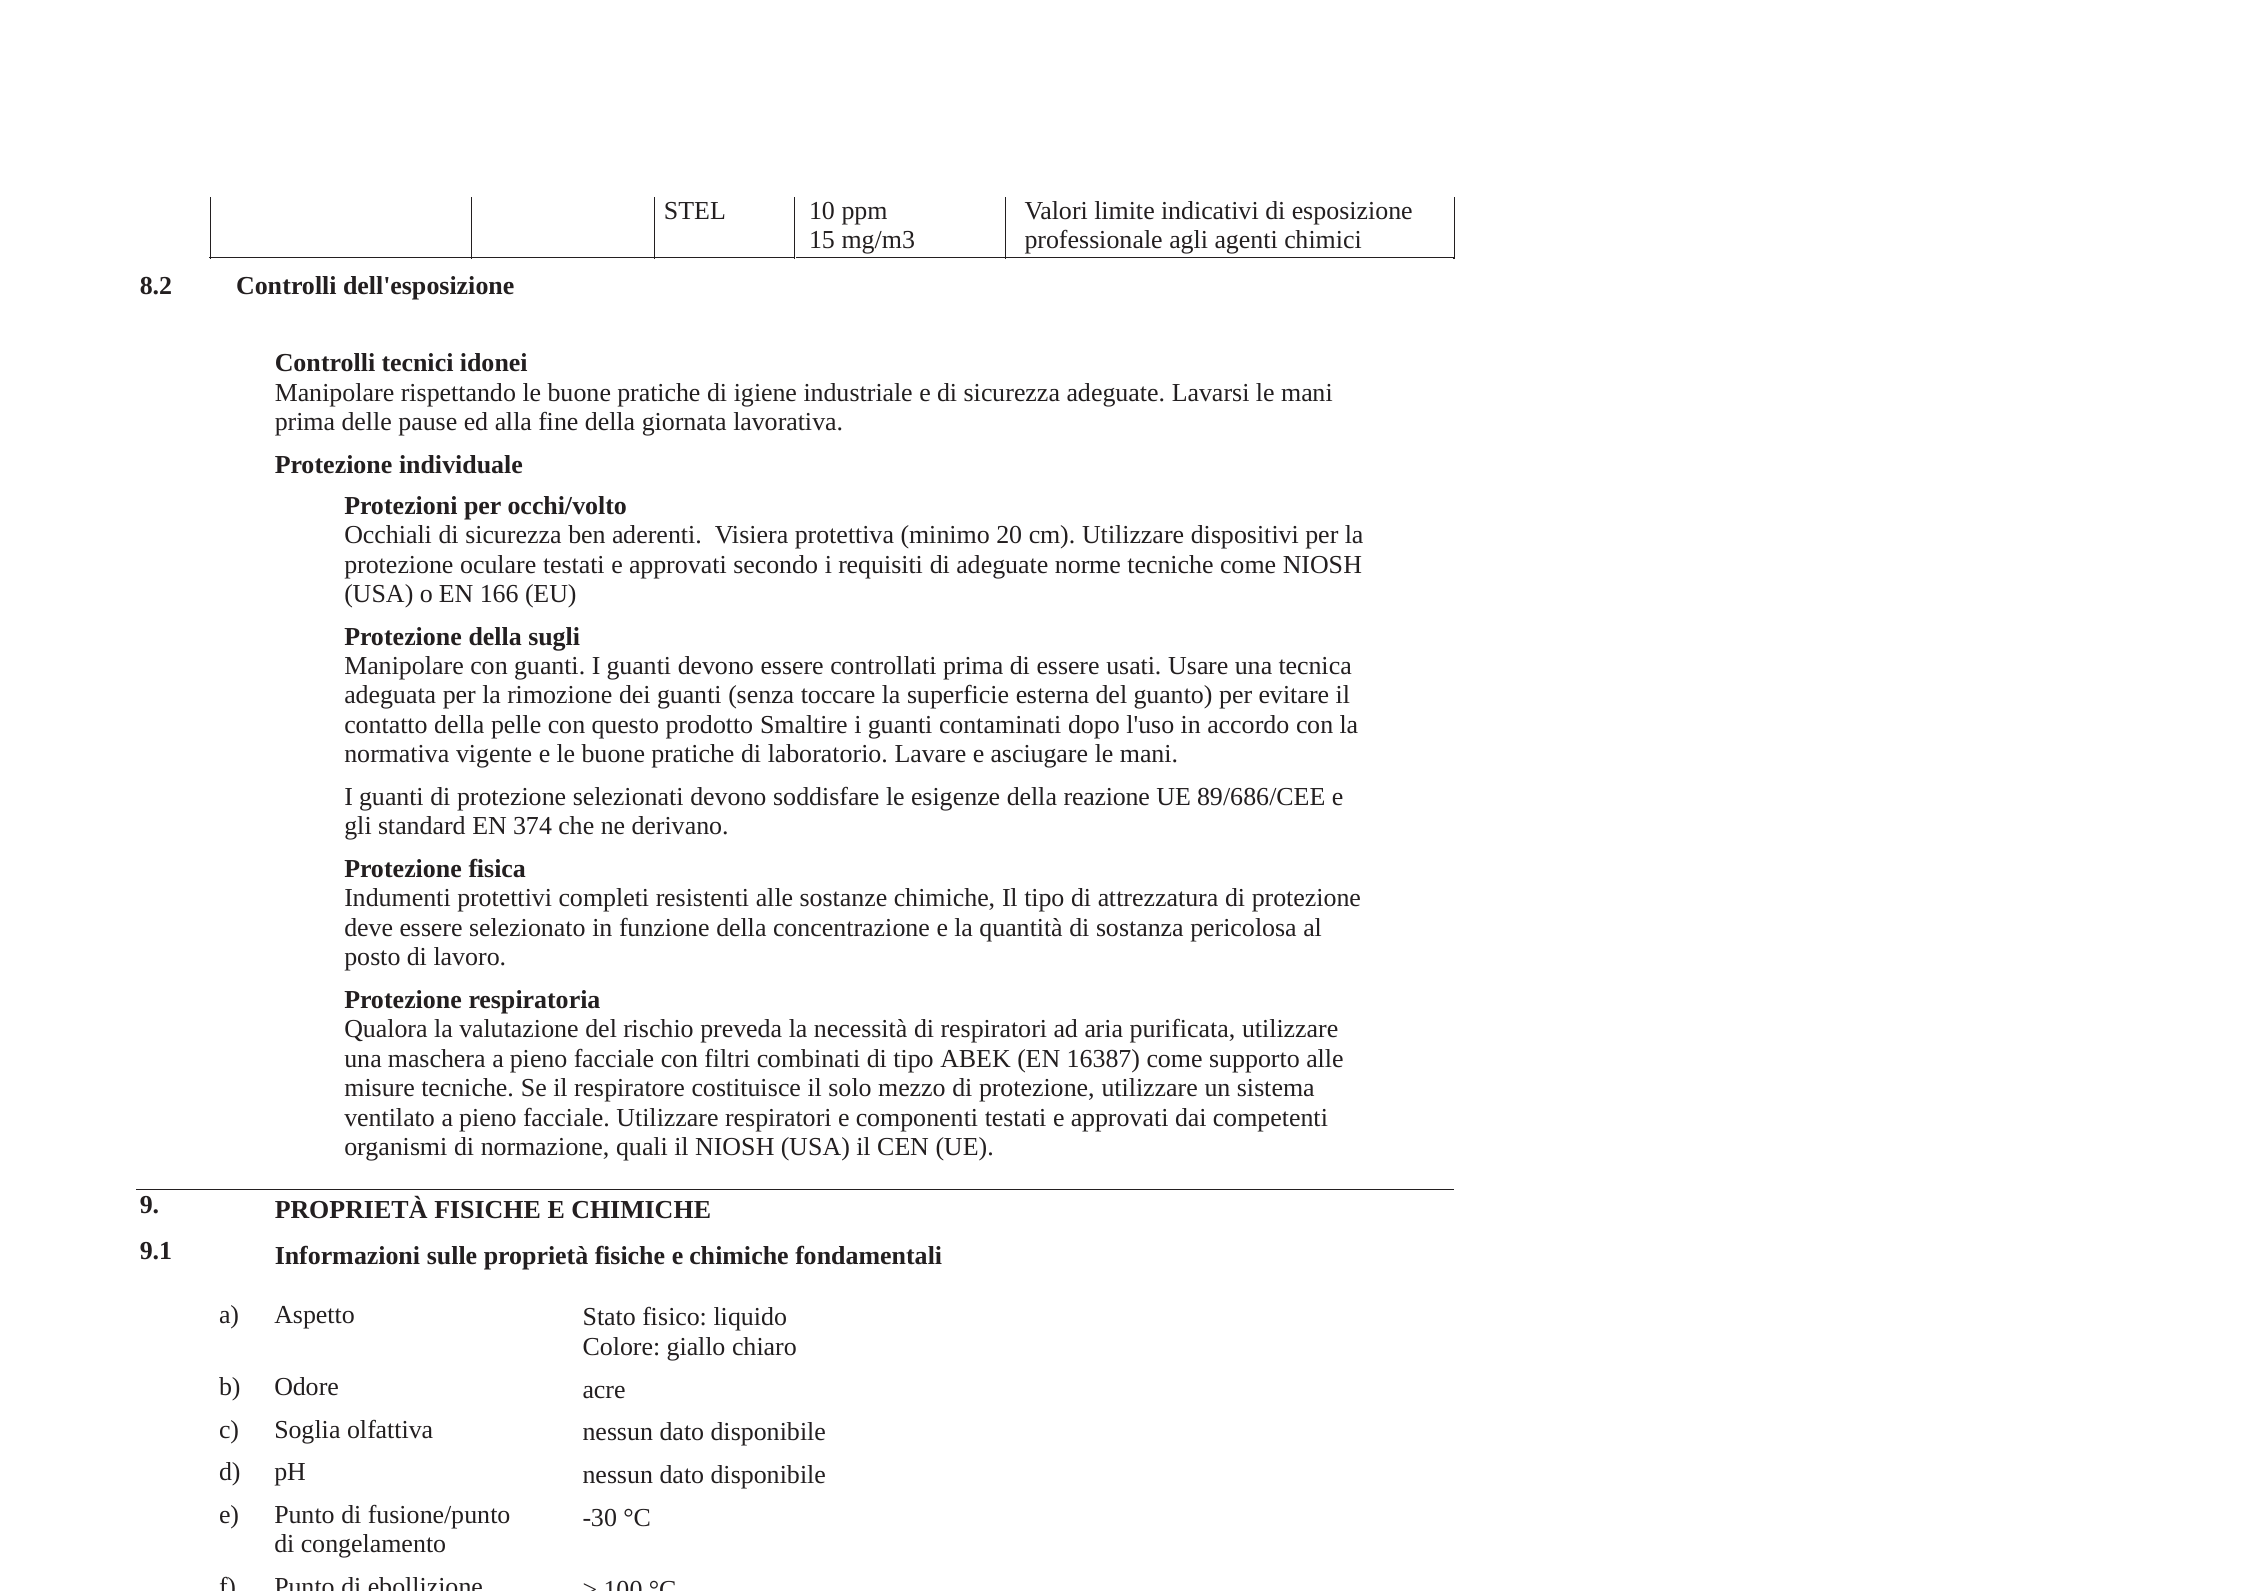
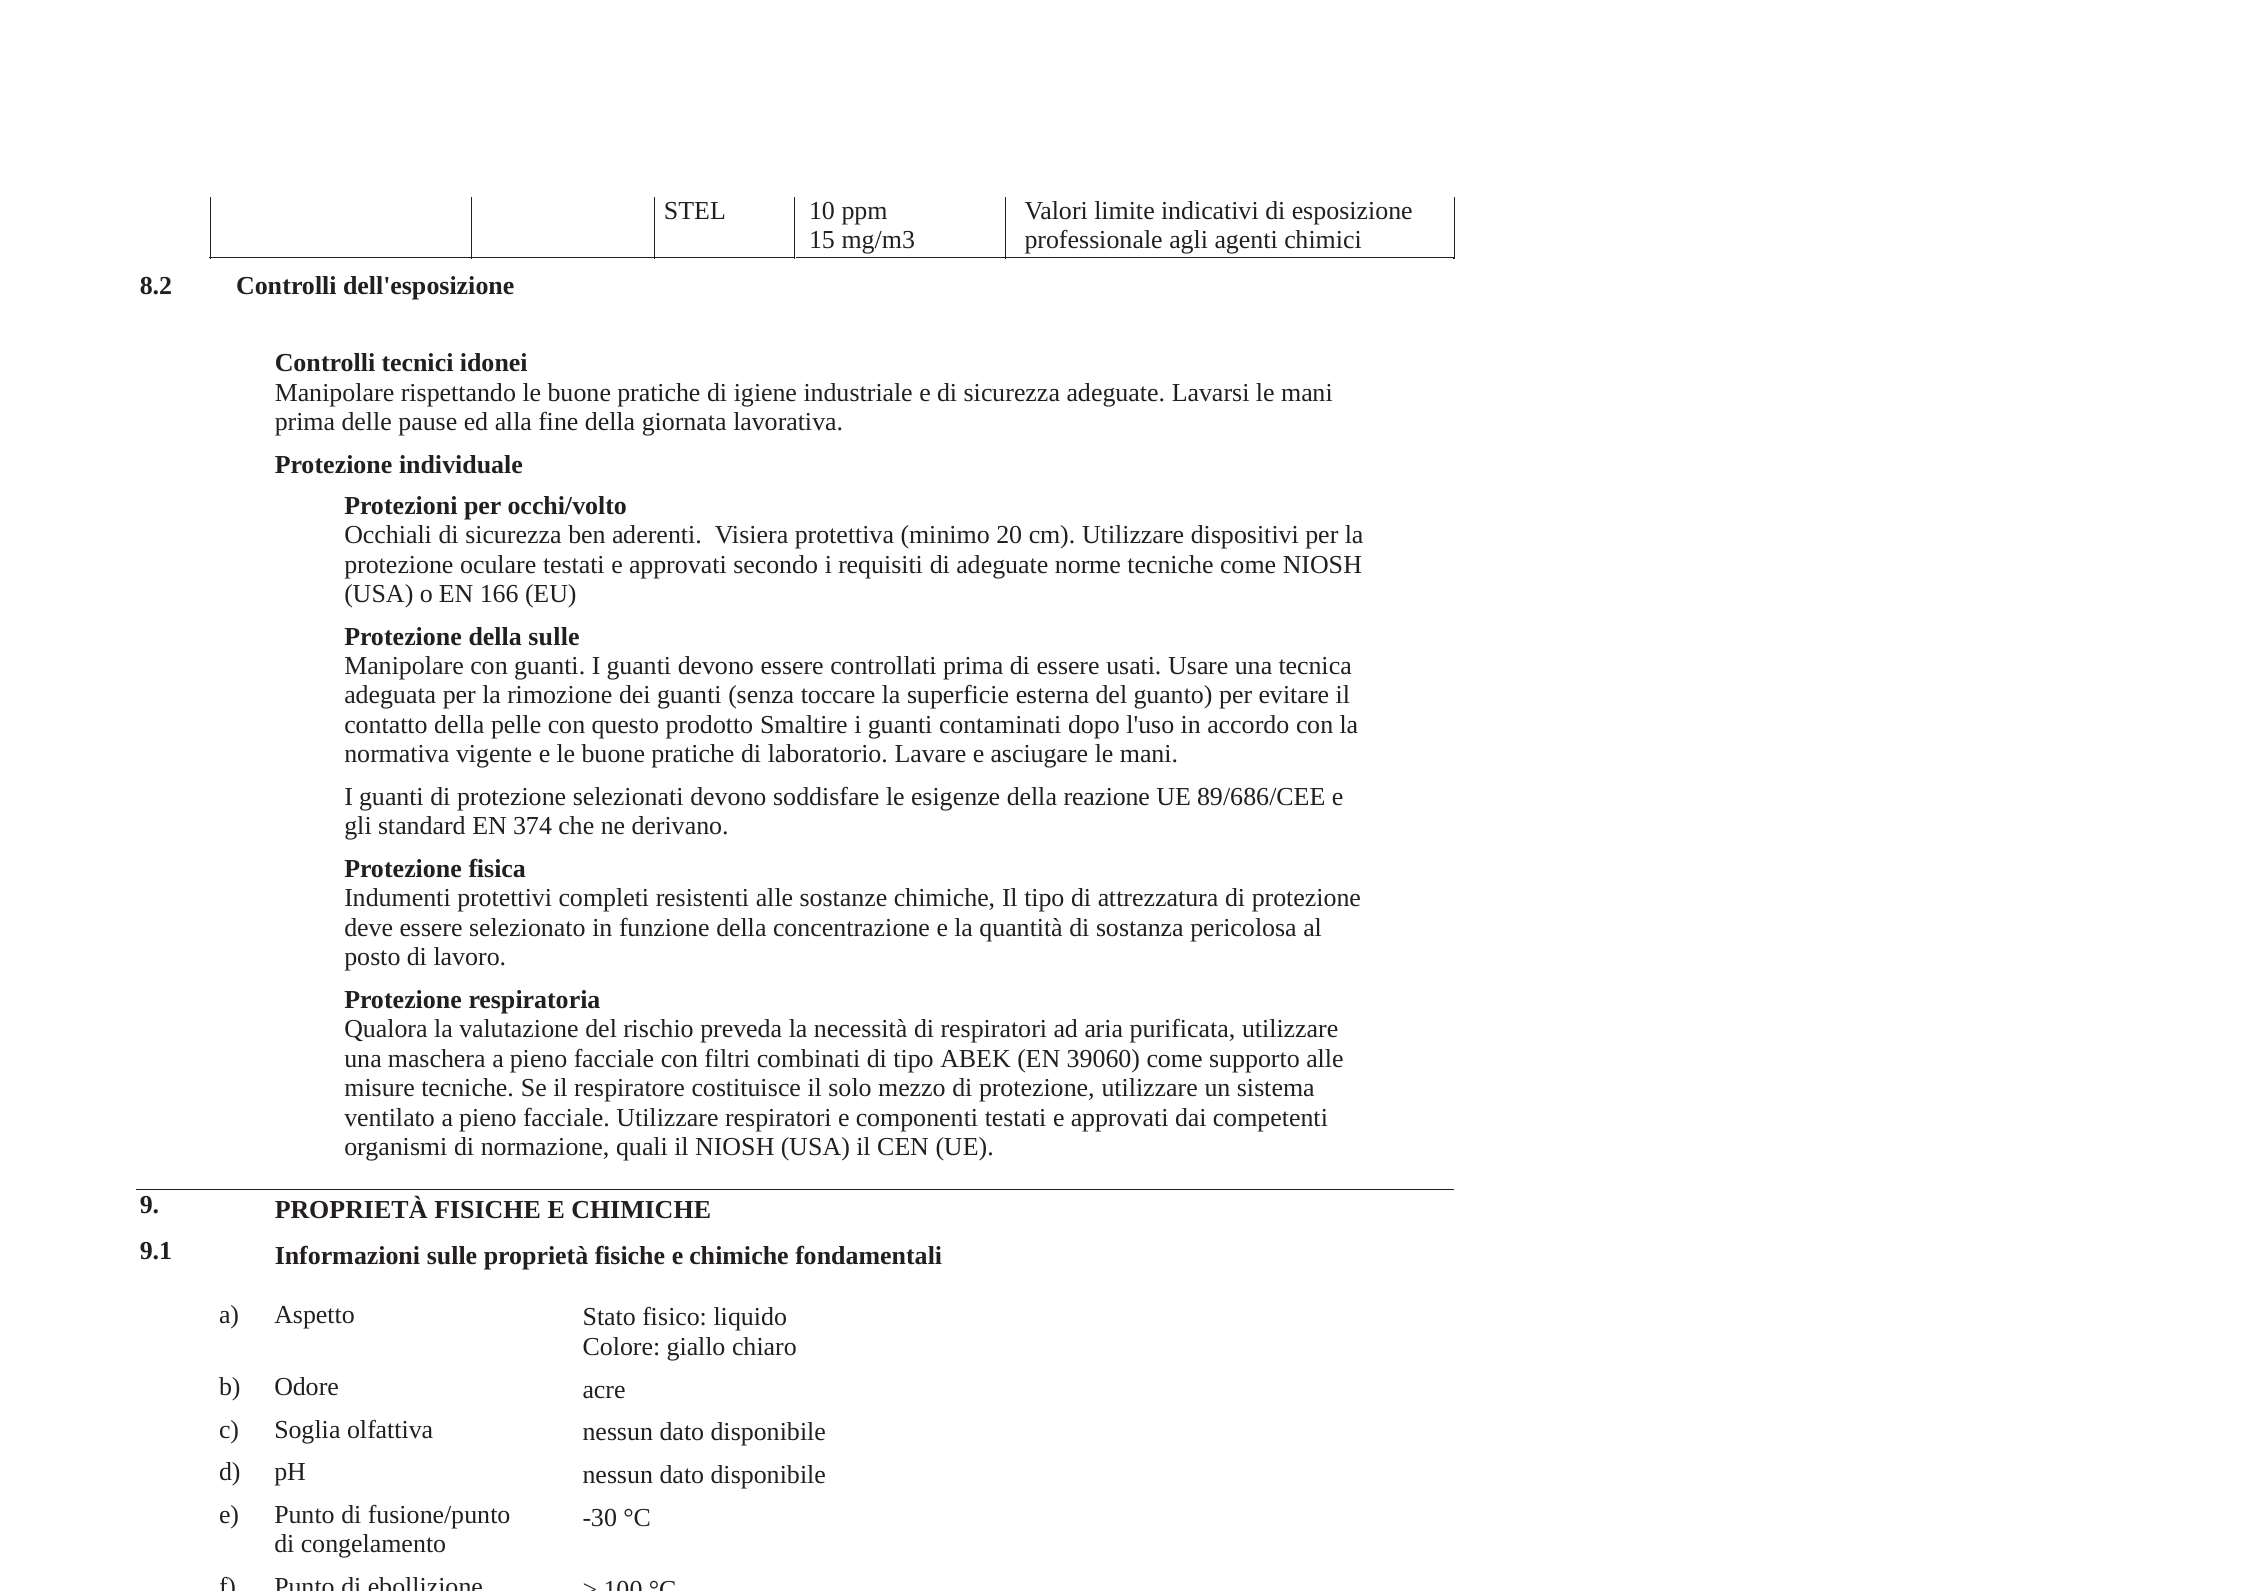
della sugli: sugli -> sulle (554, 637)
16387: 16387 -> 39060 (1103, 1059)
